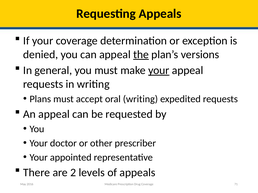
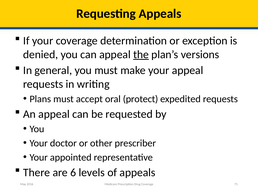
your underline: present -> none (159, 70)
oral writing: writing -> protect (141, 99)
2: 2 -> 6 (73, 173)
